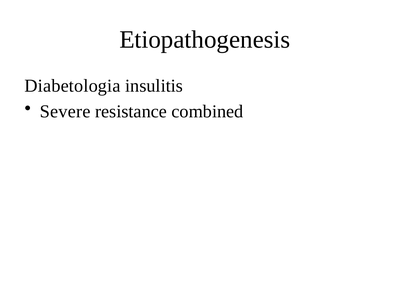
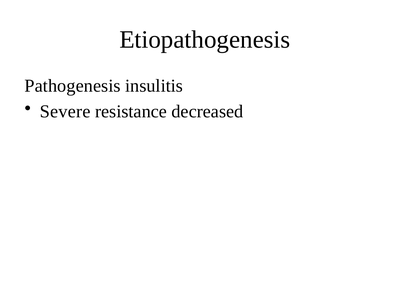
Diabetologia: Diabetologia -> Pathogenesis (73, 86)
combined: combined -> decreased (207, 112)
